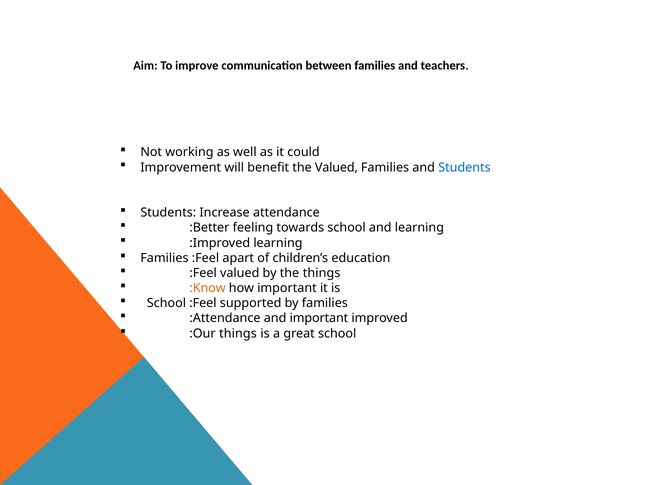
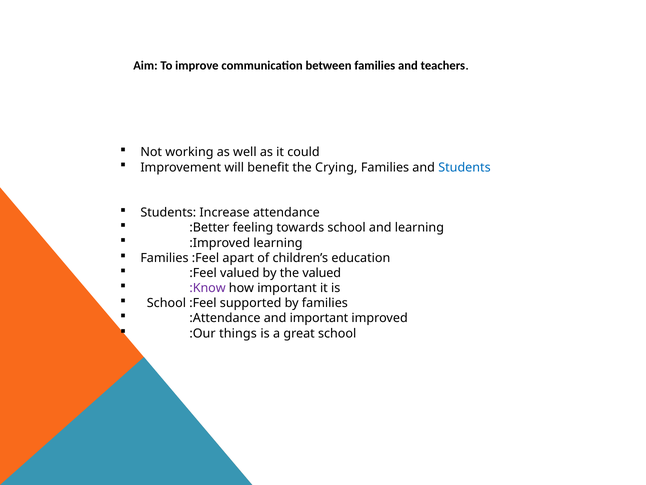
the Valued: Valued -> Crying (336, 167)
the things: things -> valued (322, 273)
:Know colour: orange -> purple (208, 288)
